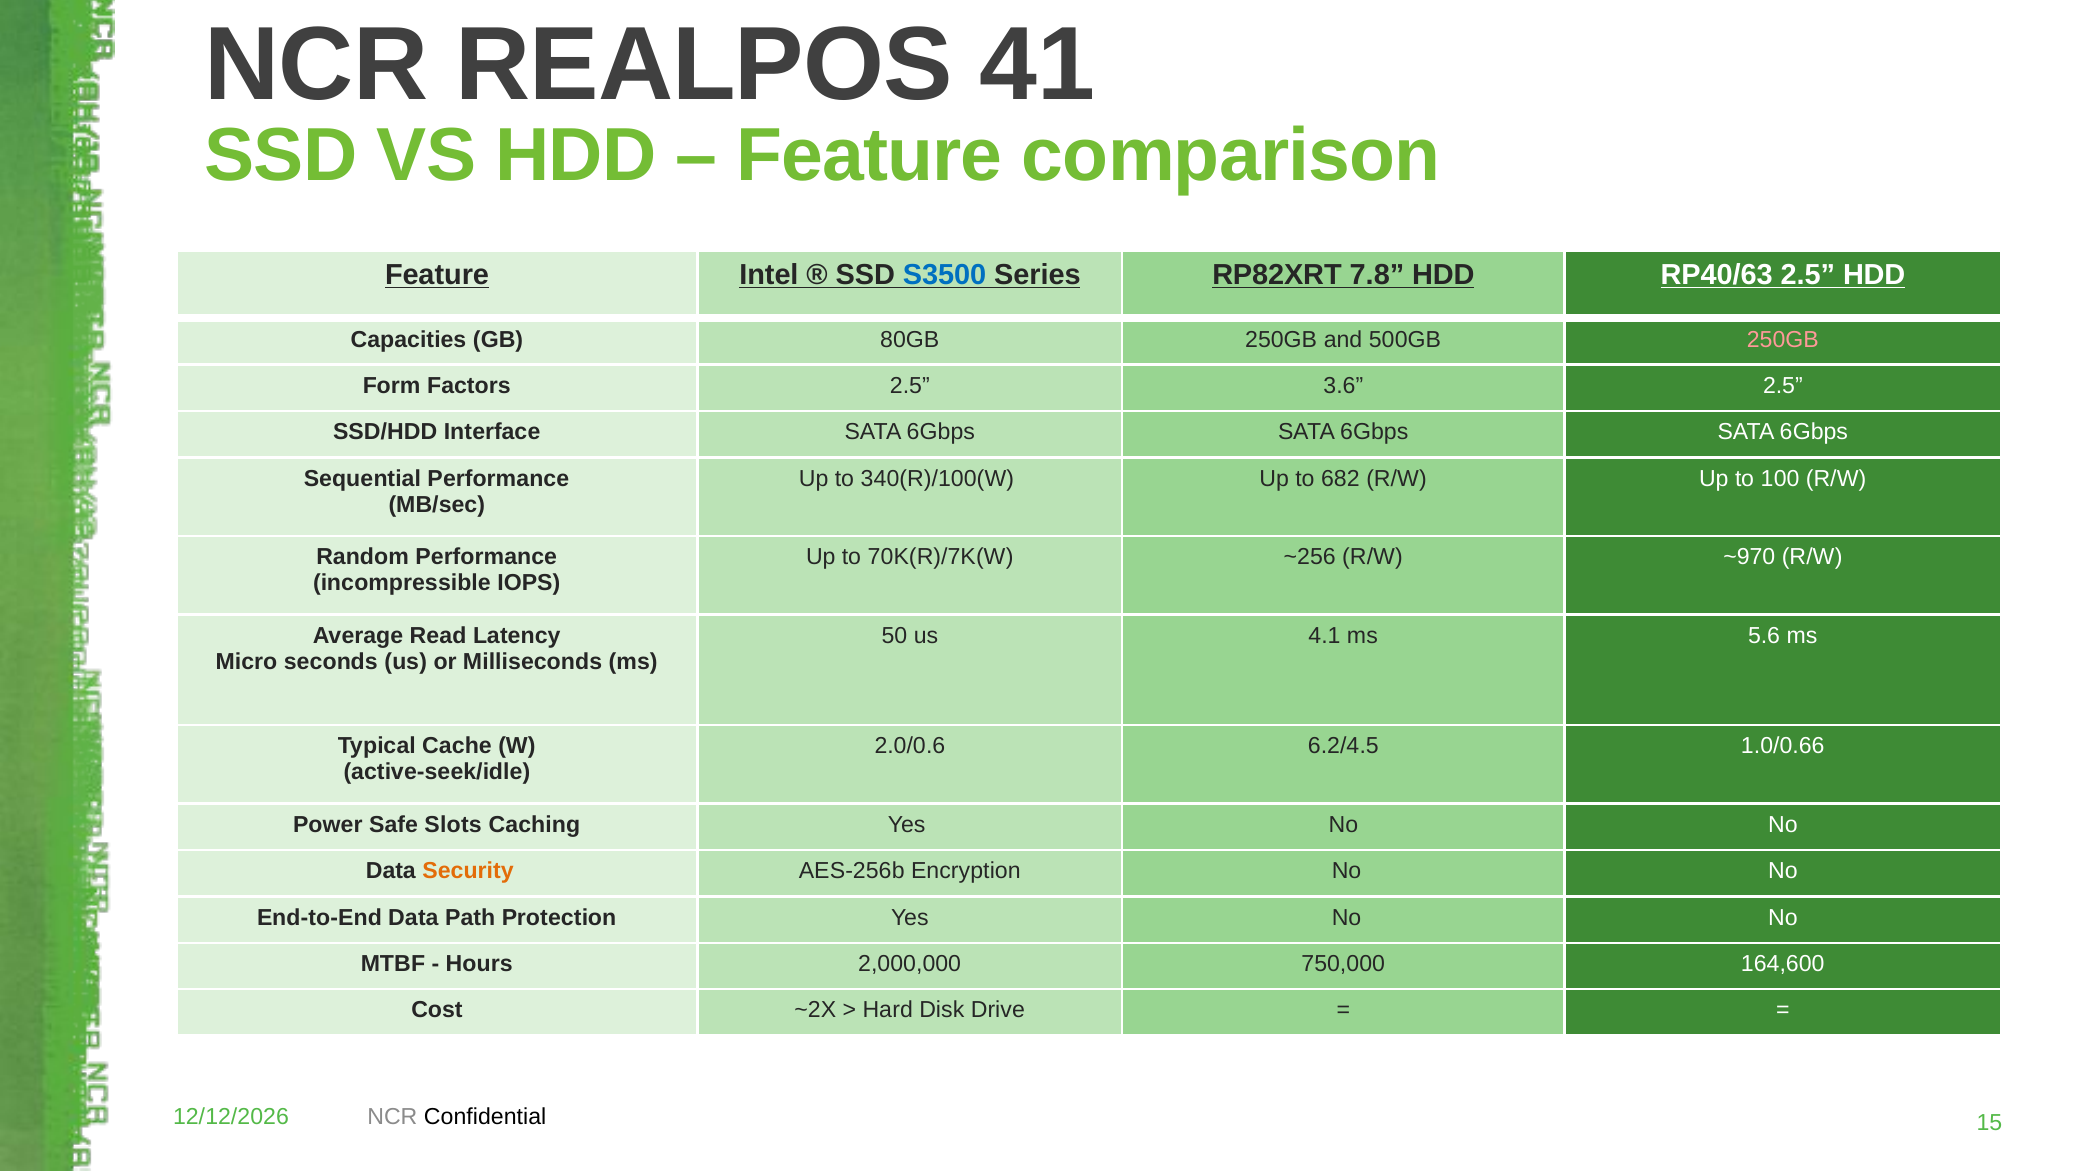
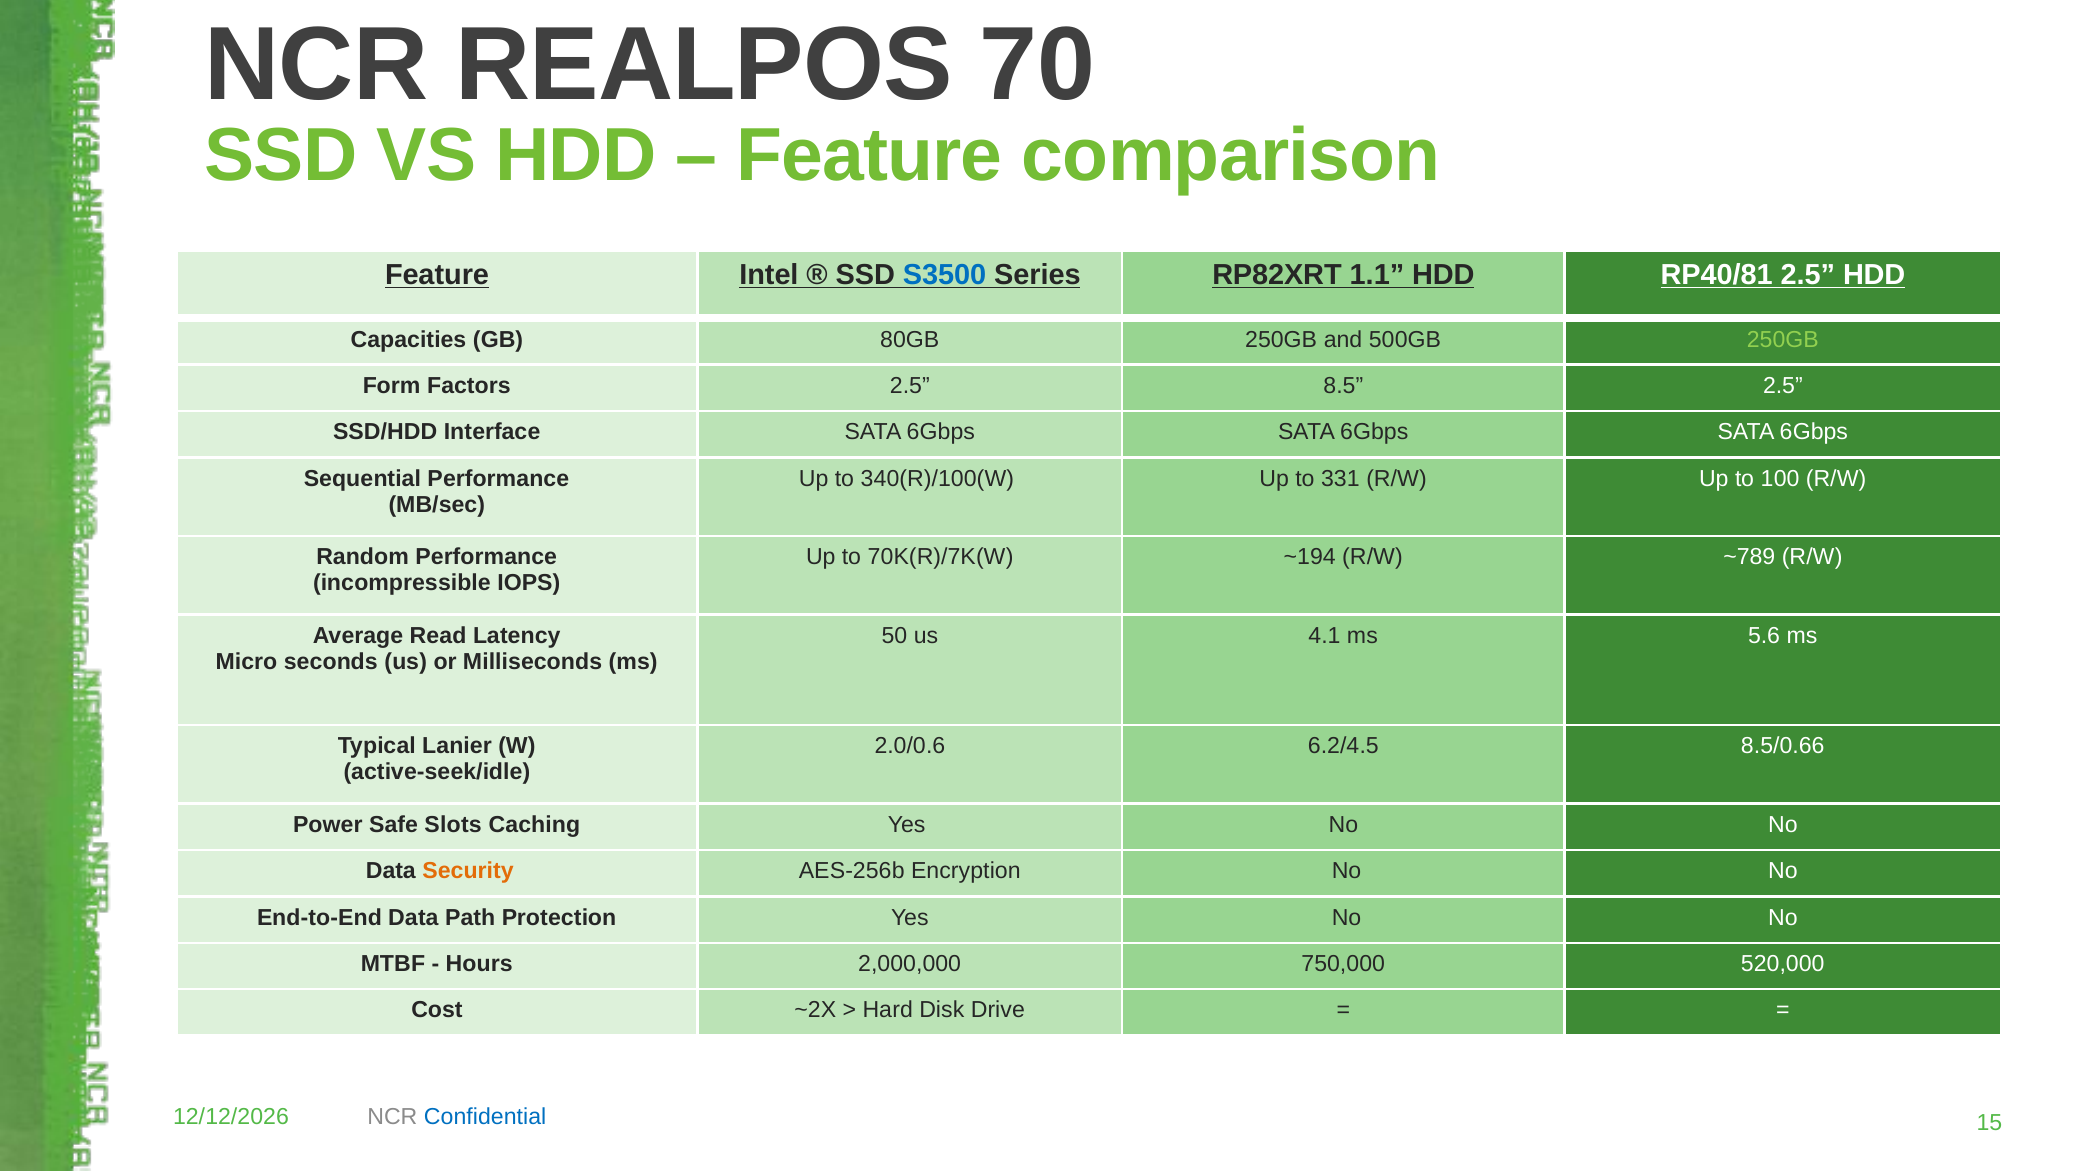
41: 41 -> 70 (1038, 66)
7.8: 7.8 -> 1.1 (1377, 275)
RP40/63: RP40/63 -> RP40/81 (1717, 275)
250GB colour: pink -> light green (1783, 339)
3.6: 3.6 -> 8.5 (1343, 386)
682: 682 -> 331 (1340, 478)
~256: ~256 -> ~194 (1310, 557)
~970: ~970 -> ~789 (1749, 557)
Cache: Cache -> Lanier (457, 746)
1.0/0.66: 1.0/0.66 -> 8.5/0.66 (1783, 746)
164,600: 164,600 -> 520,000 (1783, 964)
Confidential colour: black -> blue (485, 1116)
